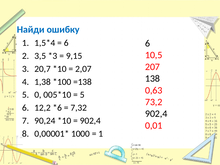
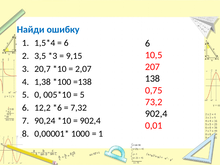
0,63: 0,63 -> 0,75 (154, 90)
